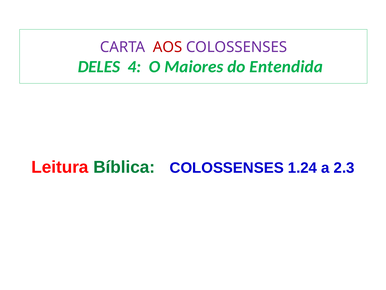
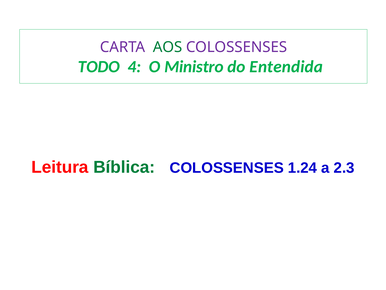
AOS colour: red -> green (168, 47)
DELES: DELES -> TODO (99, 67)
Maiores: Maiores -> Ministro (194, 67)
